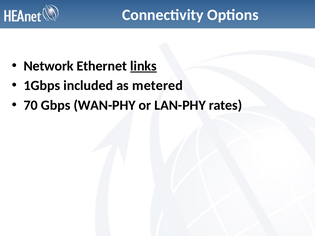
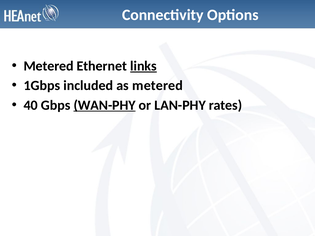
Network: Network -> Metered (49, 66)
70: 70 -> 40 (31, 105)
WAN-PHY underline: none -> present (105, 105)
